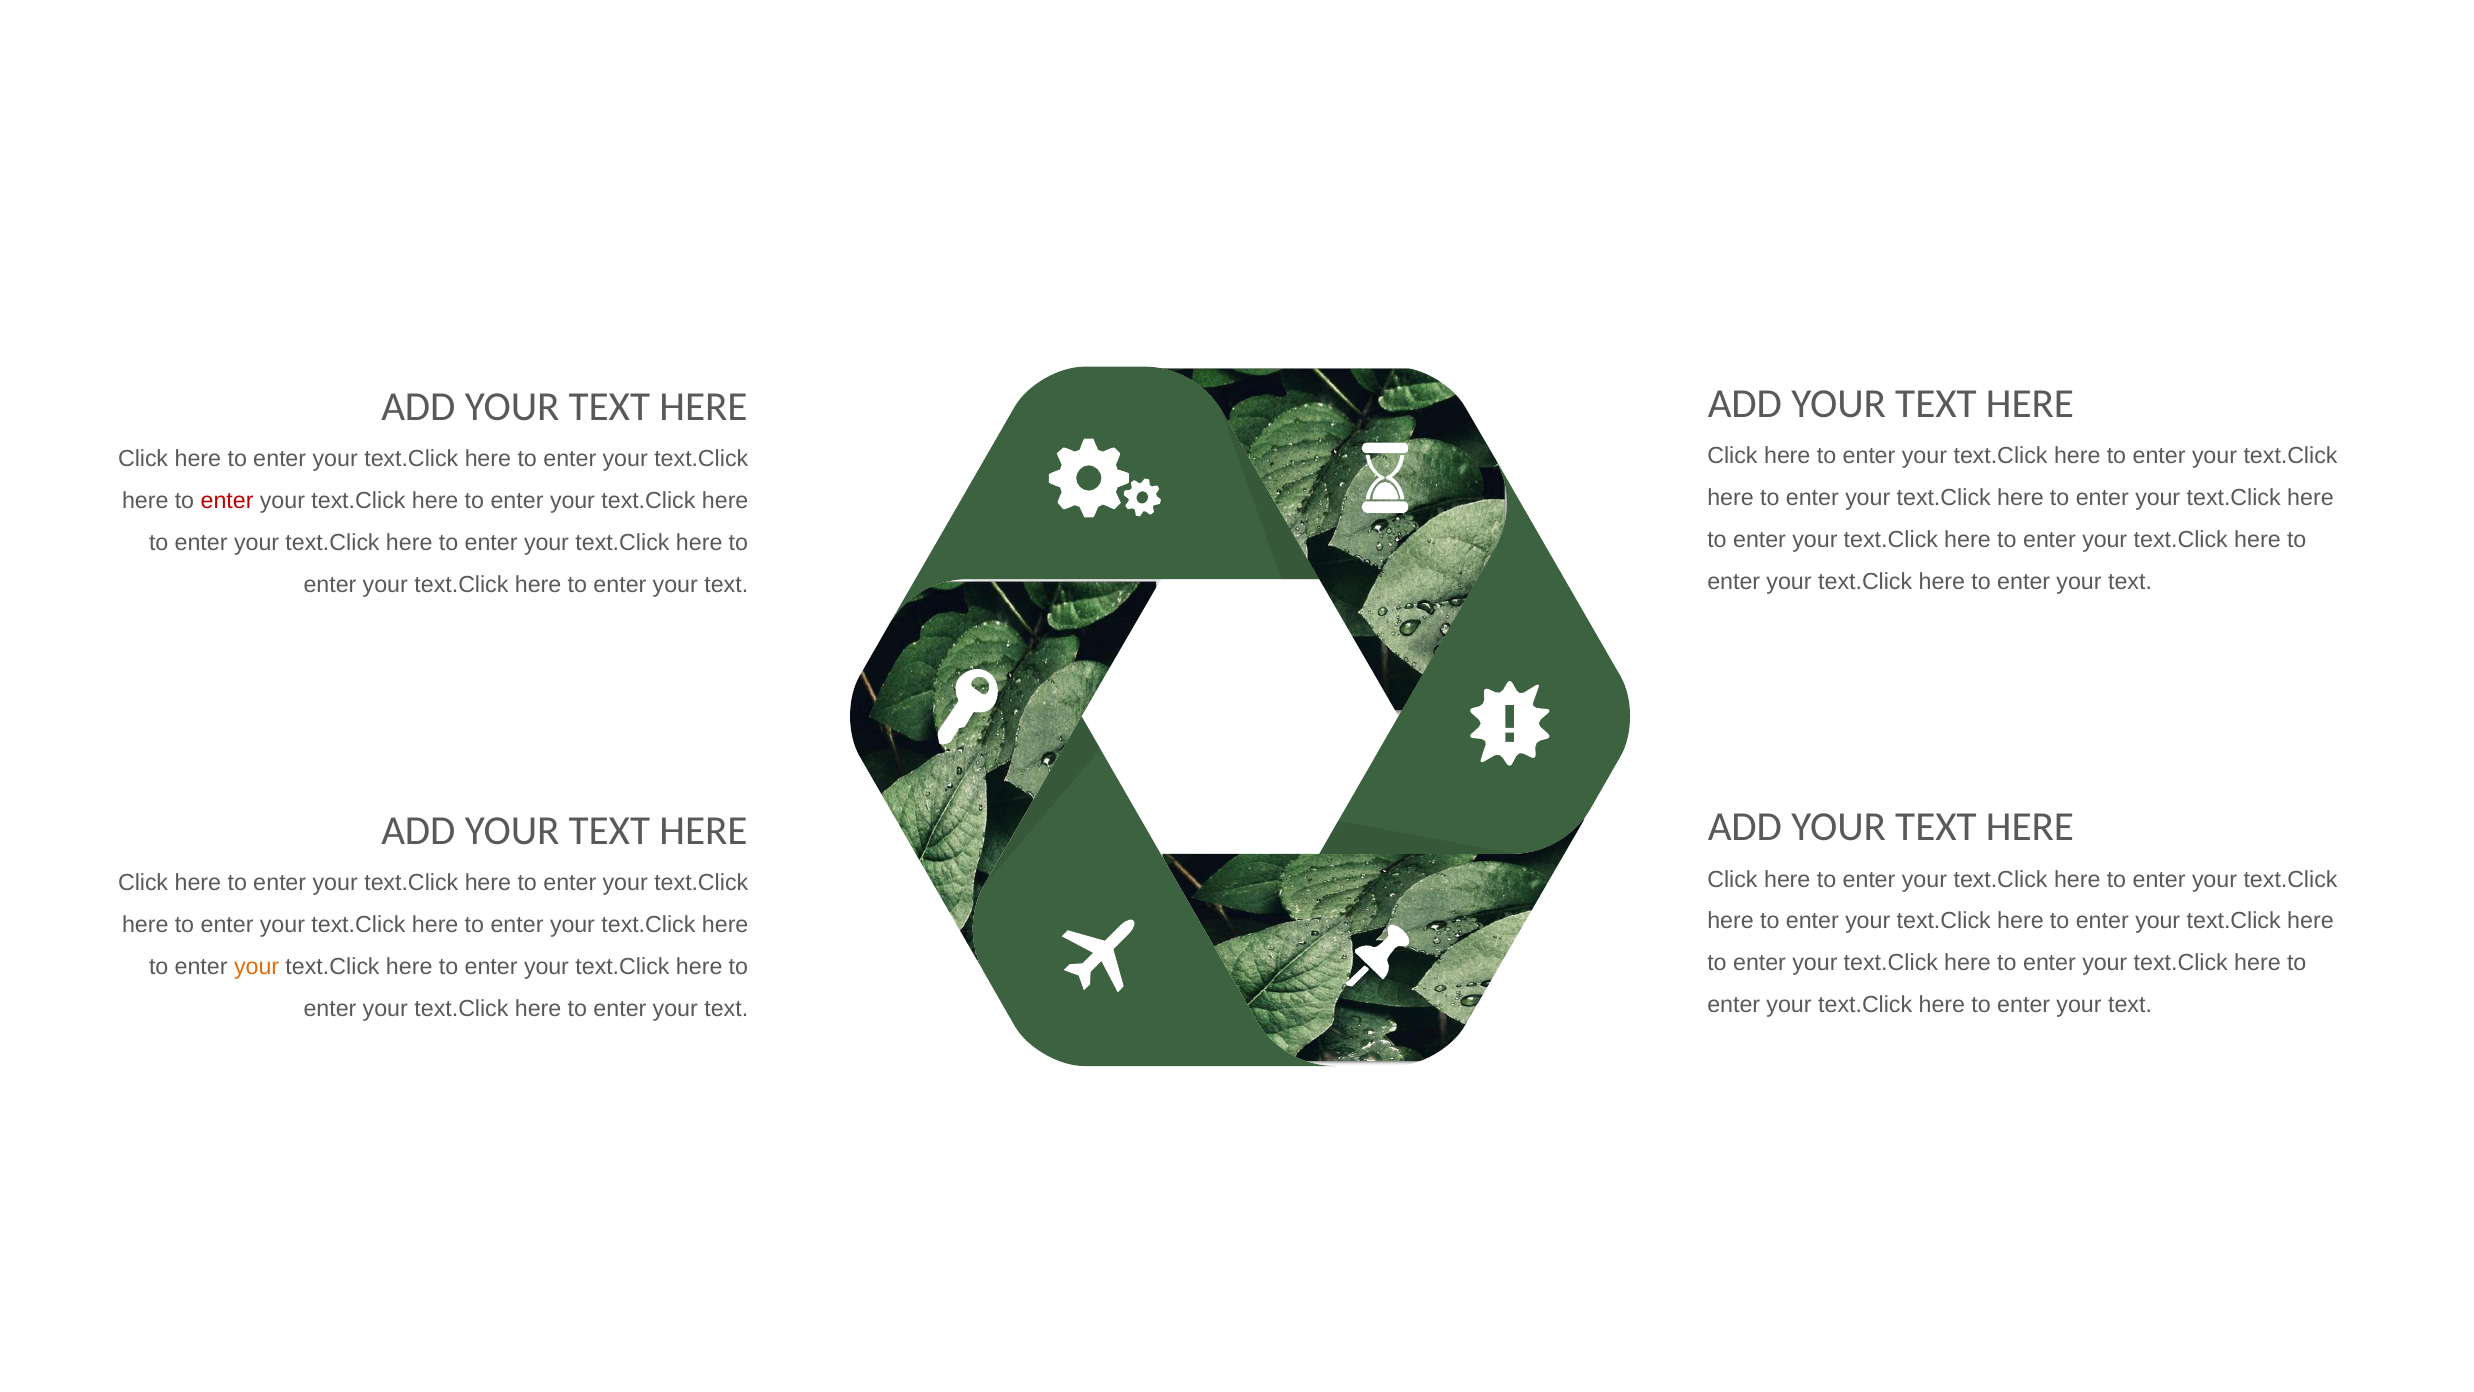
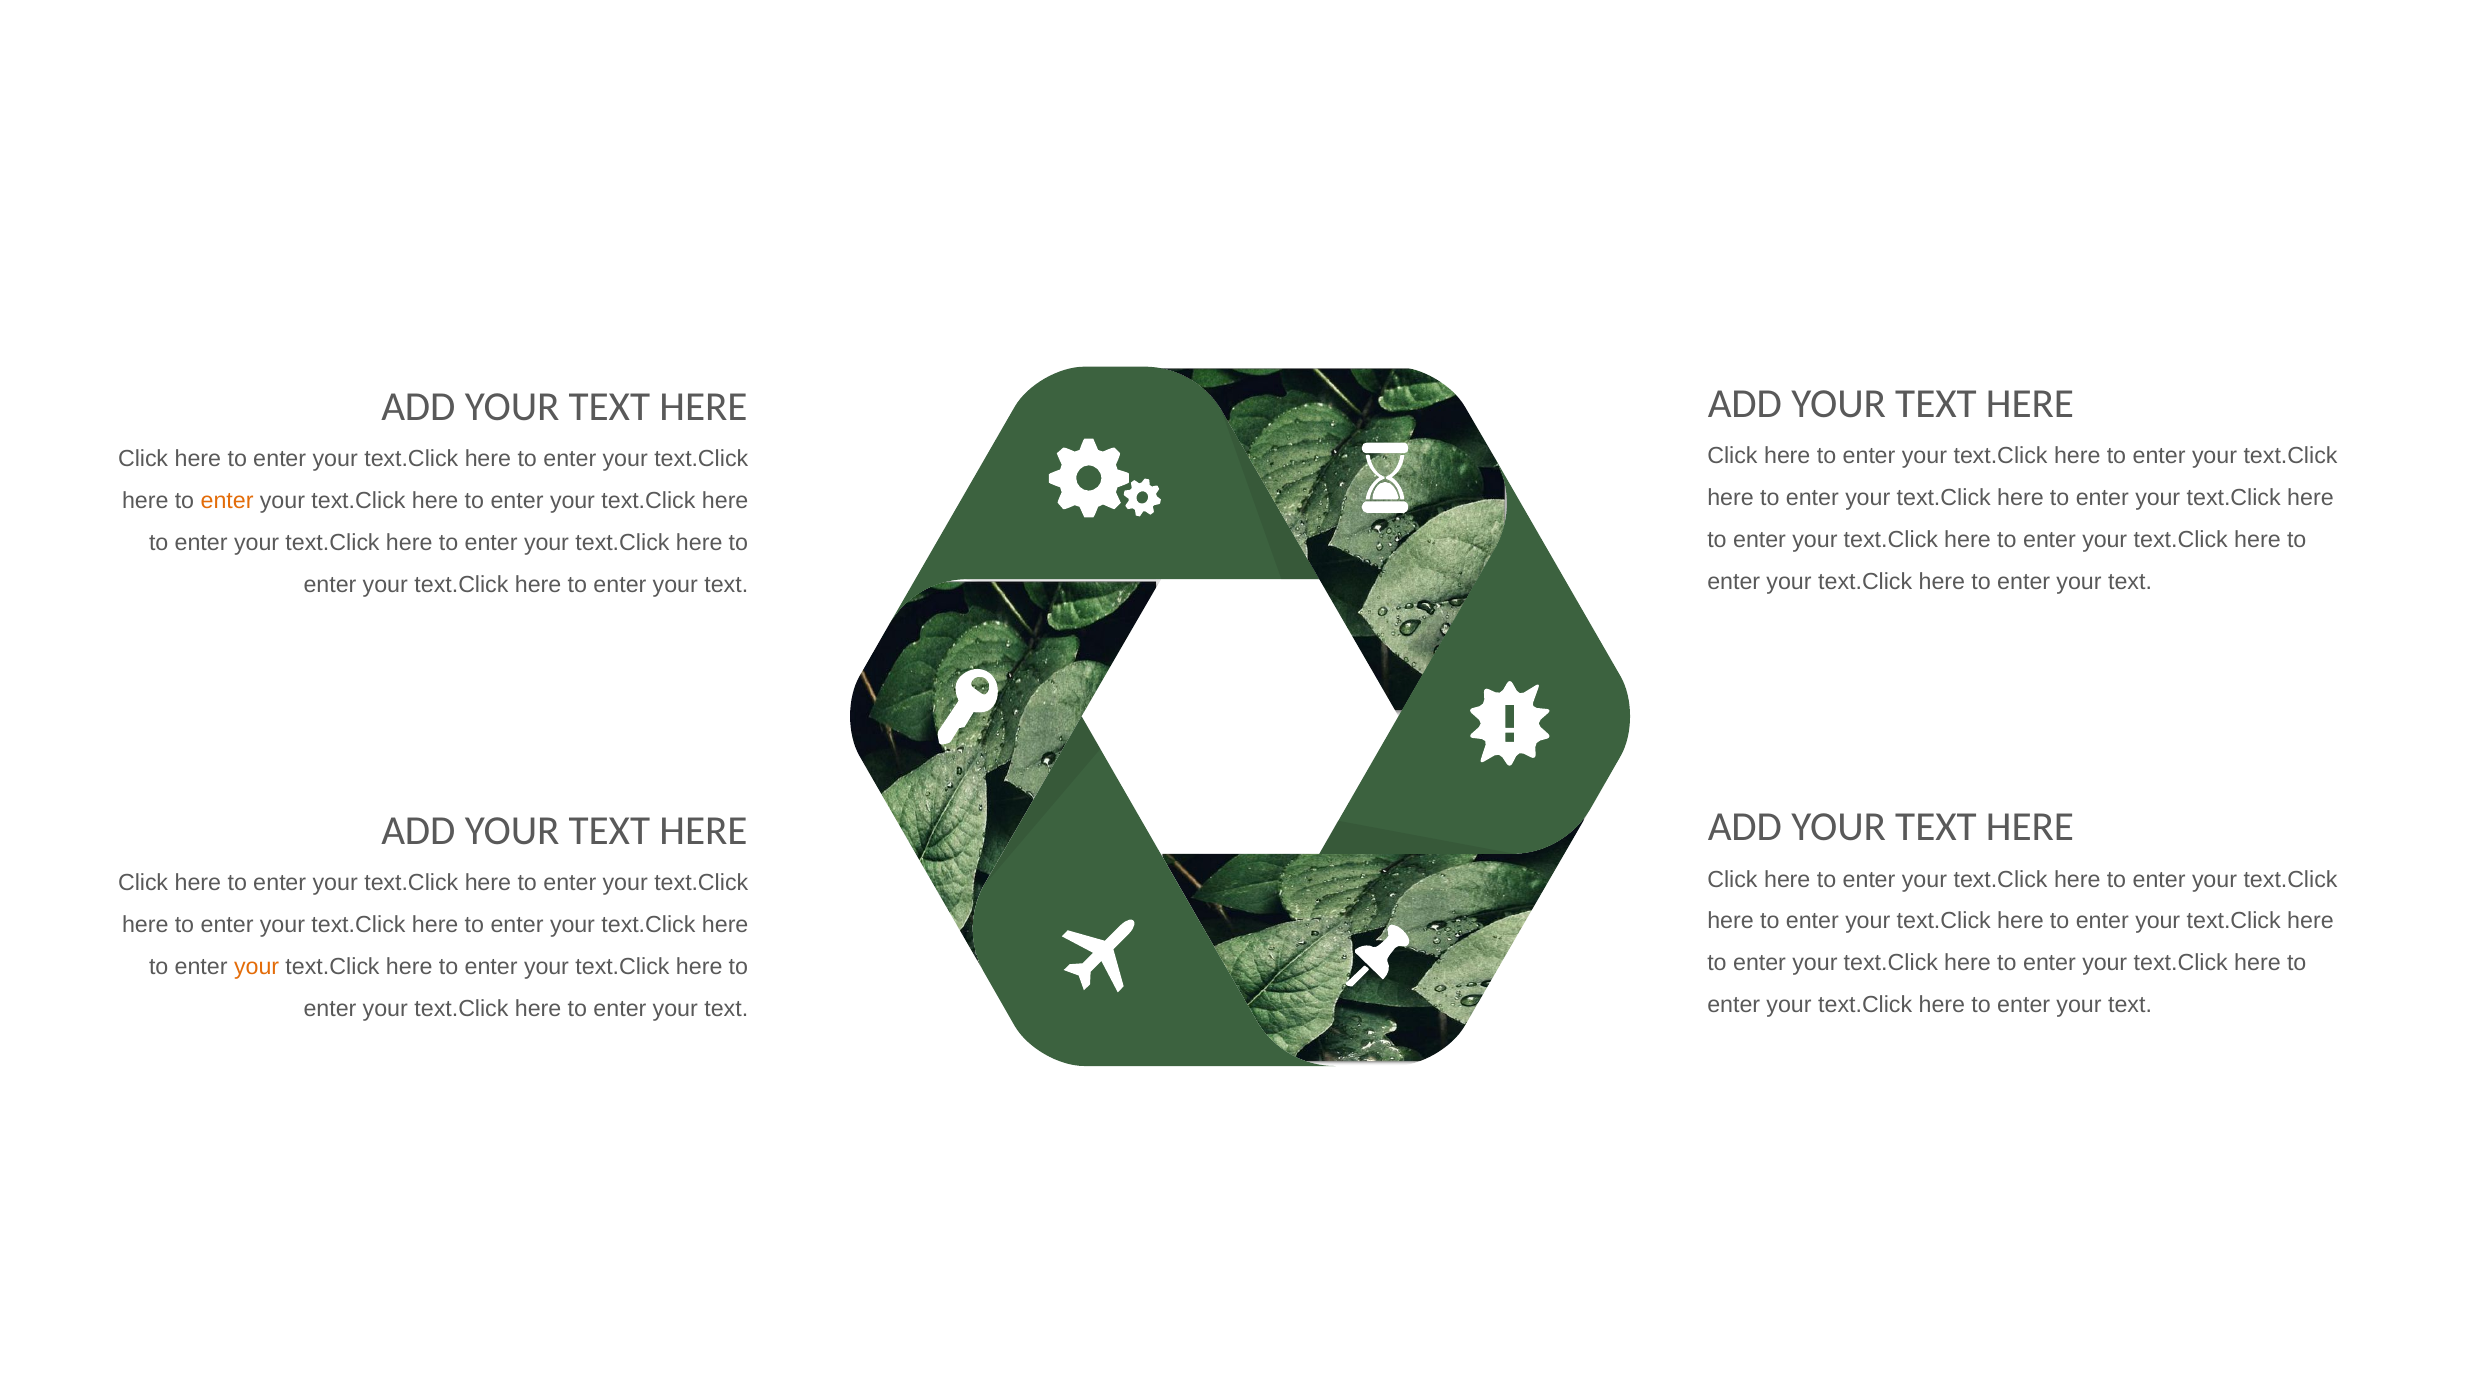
enter colour: red -> orange (227, 501)
